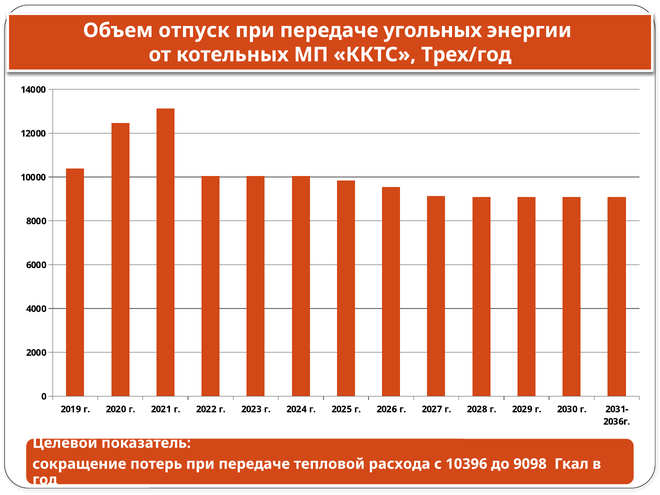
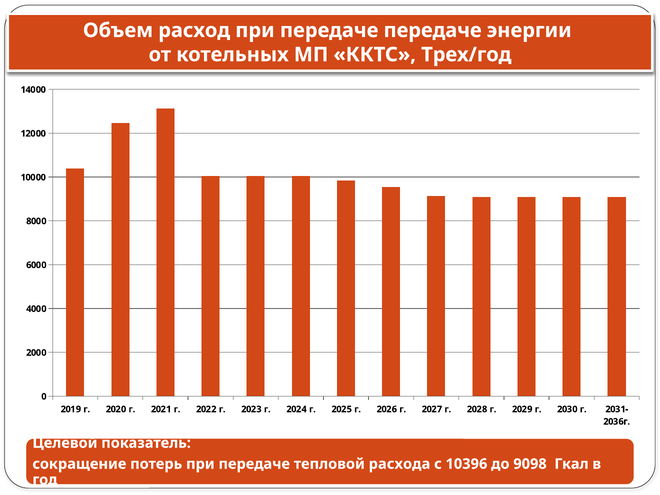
отпуск: отпуск -> расход (194, 30)
передаче угольных: угольных -> передаче (433, 30)
